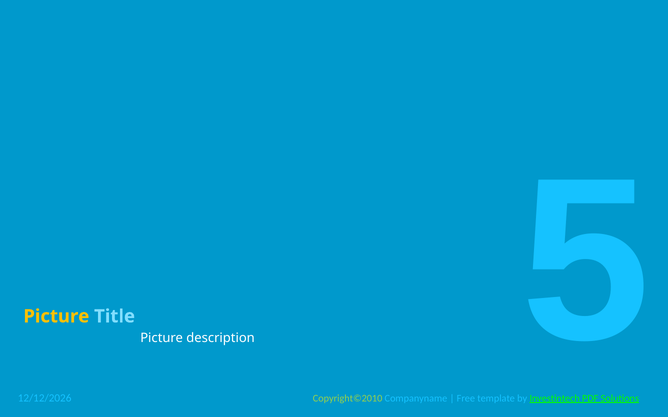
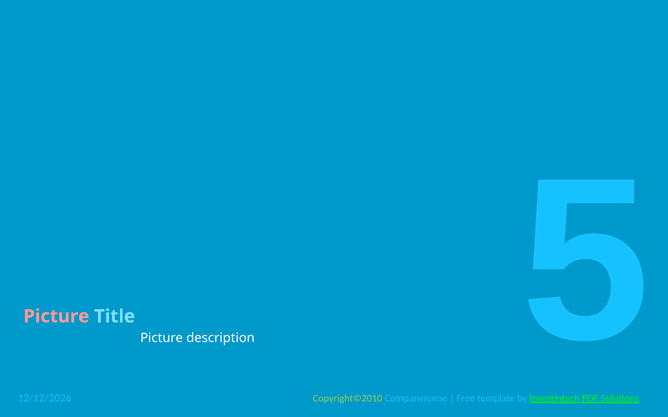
Picture colour: yellow -> pink (56, 317)
